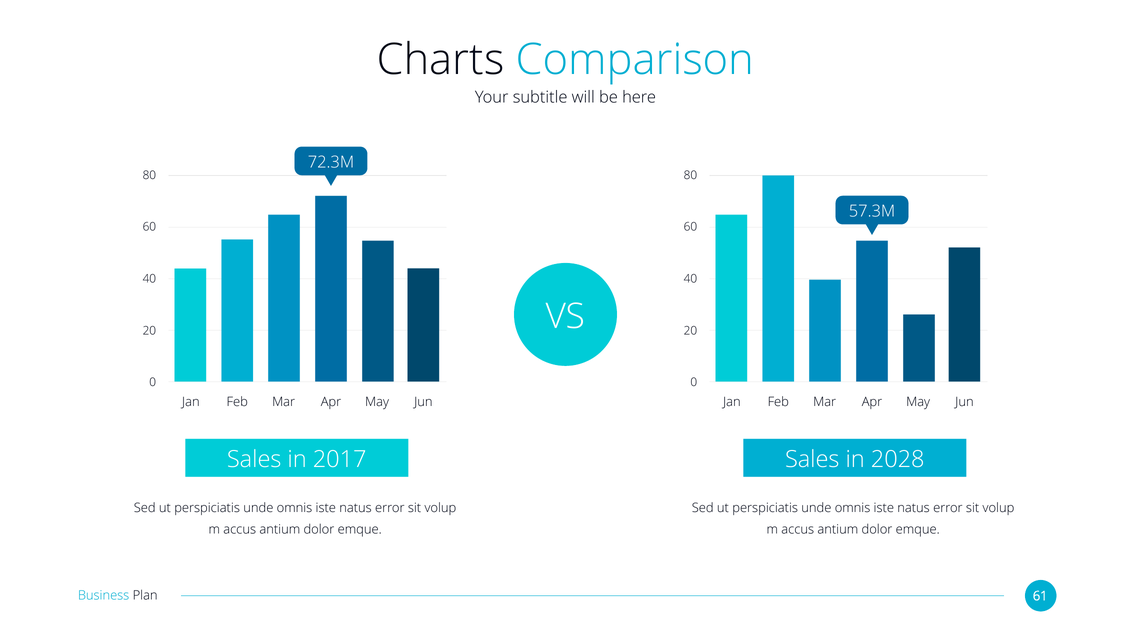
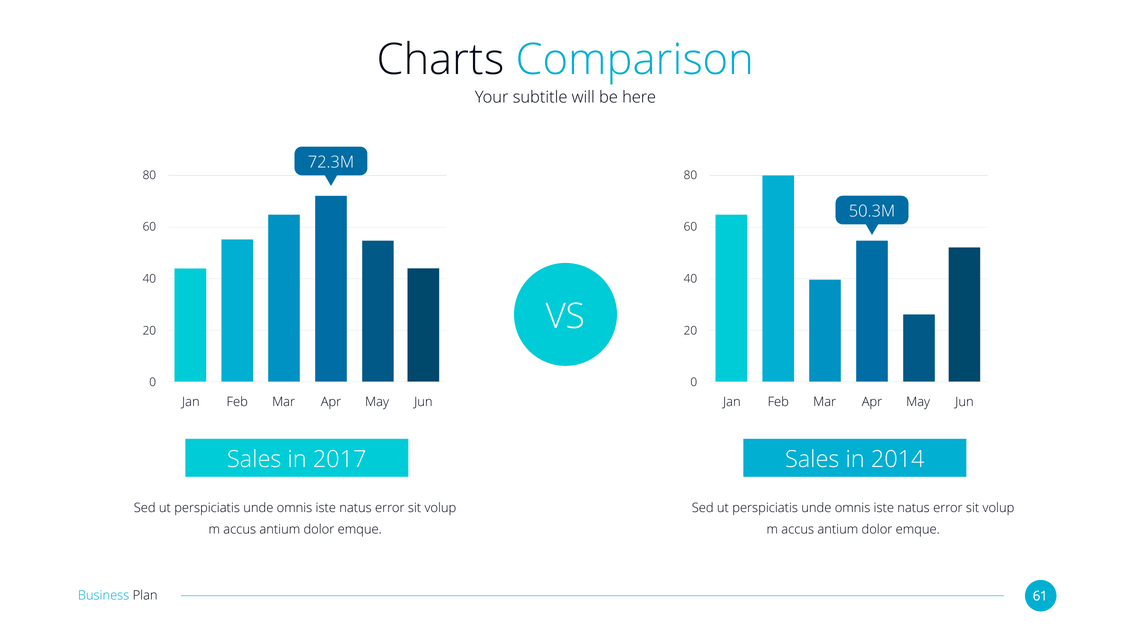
57.3M: 57.3M -> 50.3M (872, 211)
2028: 2028 -> 2014 (898, 459)
